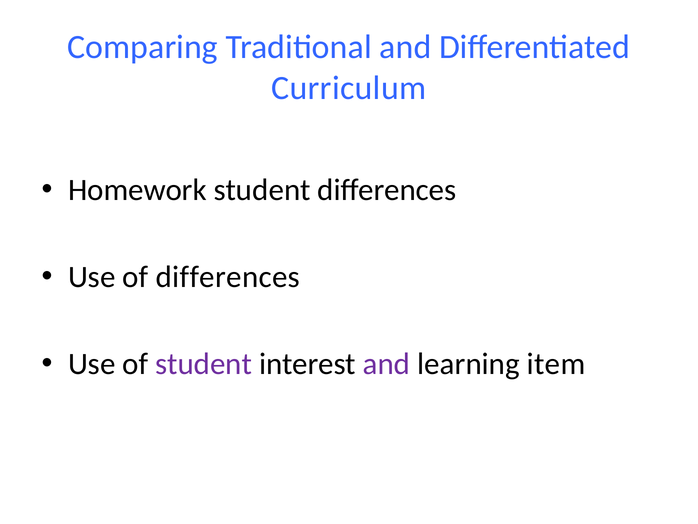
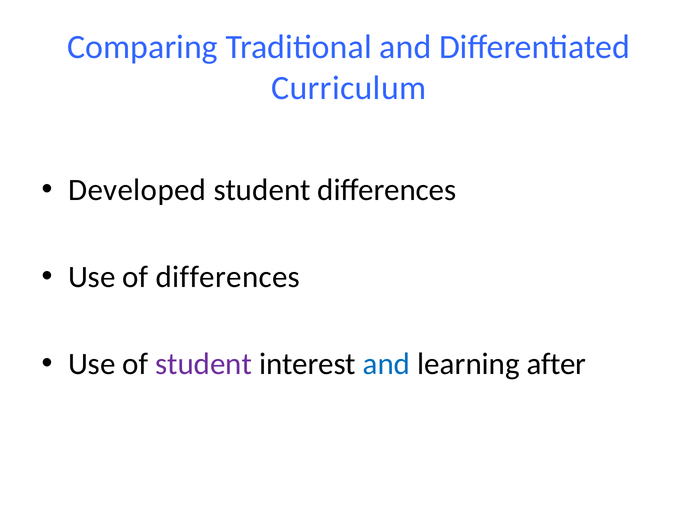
Homework: Homework -> Developed (137, 190)
and colour: purple -> blue (386, 364)
item: item -> after (556, 364)
